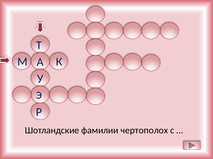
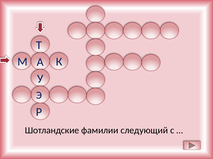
чертополох: чертополох -> следующий (144, 131)
